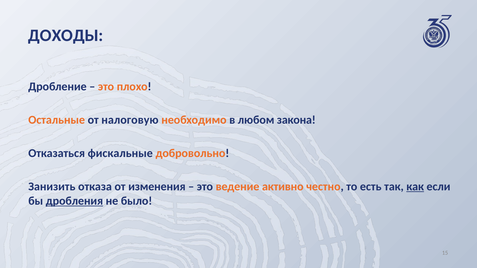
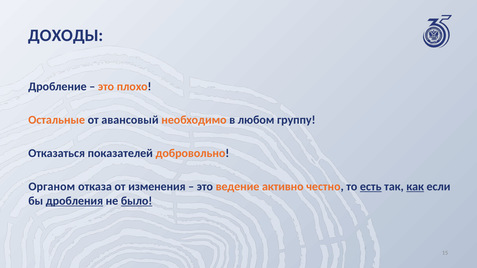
налоговую: налоговую -> авансовый (130, 120)
закона: закона -> группу (296, 120)
фискальные: фискальные -> показателей (120, 153)
Занизить: Занизить -> Органом (52, 187)
есть underline: none -> present (371, 187)
было underline: none -> present (137, 201)
